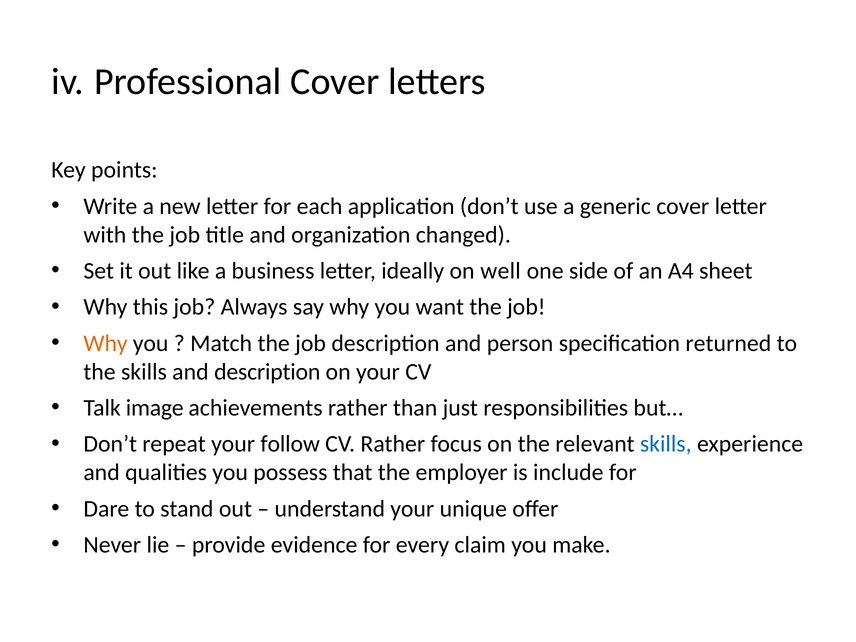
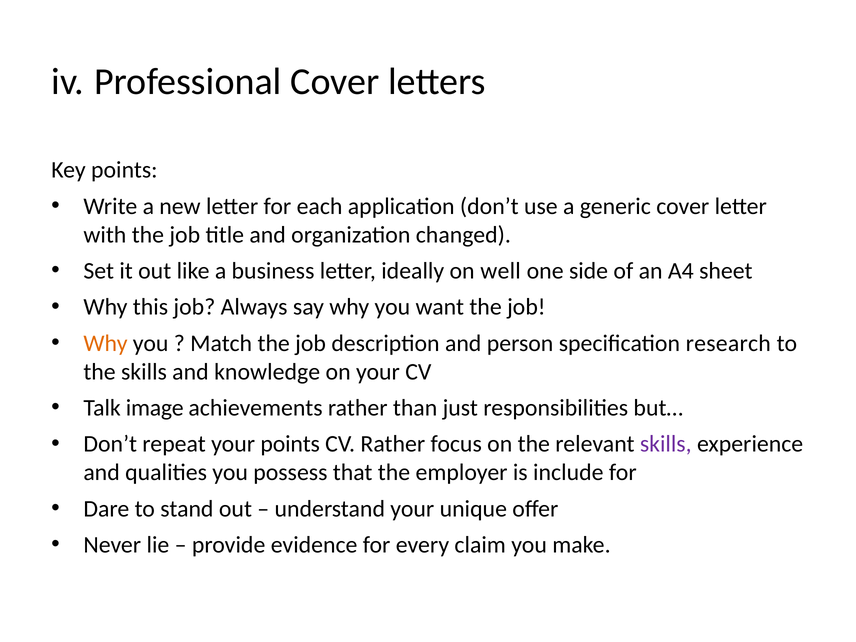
returned: returned -> research (728, 343)
and description: description -> knowledge (267, 372)
your follow: follow -> points (290, 444)
skills colour: blue -> purple (666, 444)
